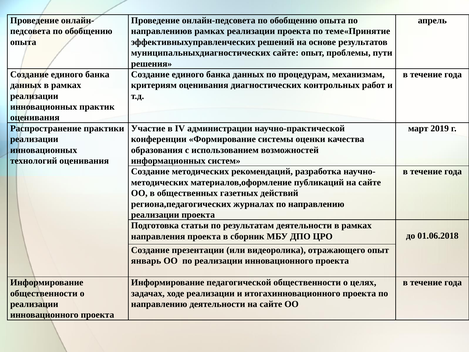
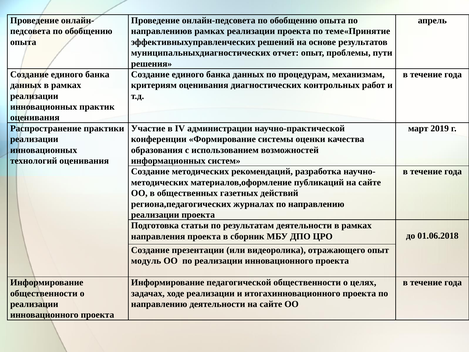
муниципальныхдиагностических сайте: сайте -> отчет (286, 53)
январь: январь -> модуль (146, 261)
